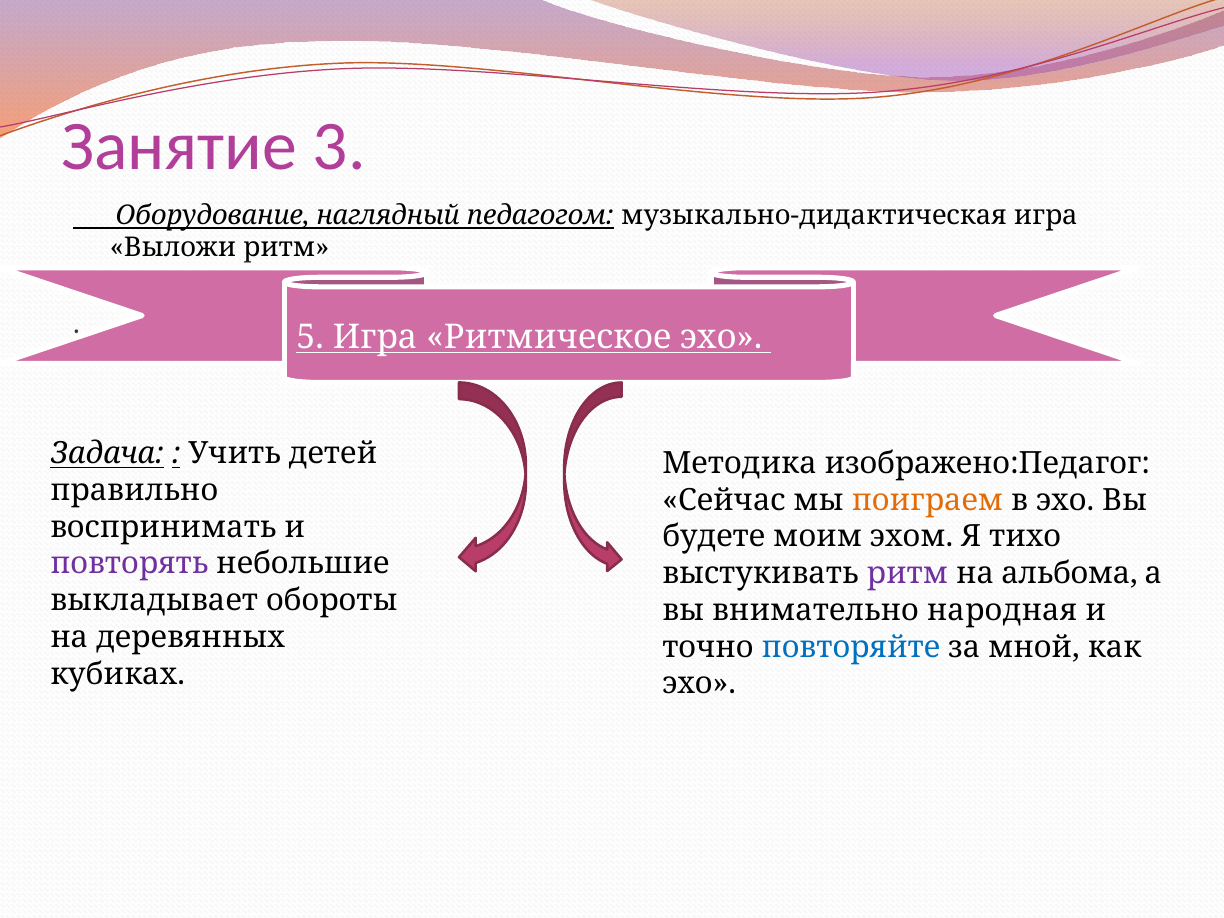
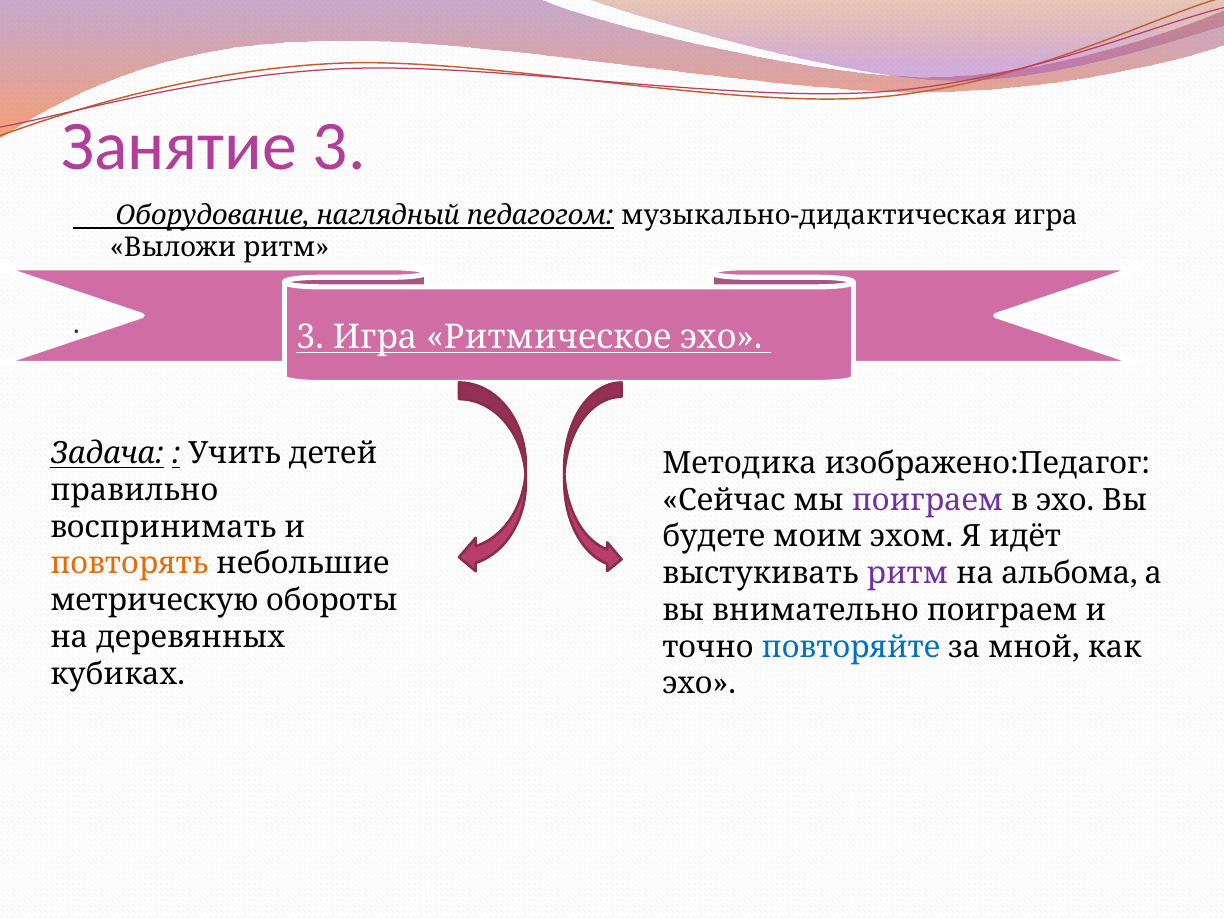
5: 5 -> 3 (310, 337)
поиграем colour: orange -> purple (927, 500)
тихо: тихо -> идёт (1025, 537)
повторять colour: purple -> orange (129, 564)
выкладывает: выкладывает -> метрическую (154, 601)
внимательно народная: народная -> поиграем (1002, 610)
